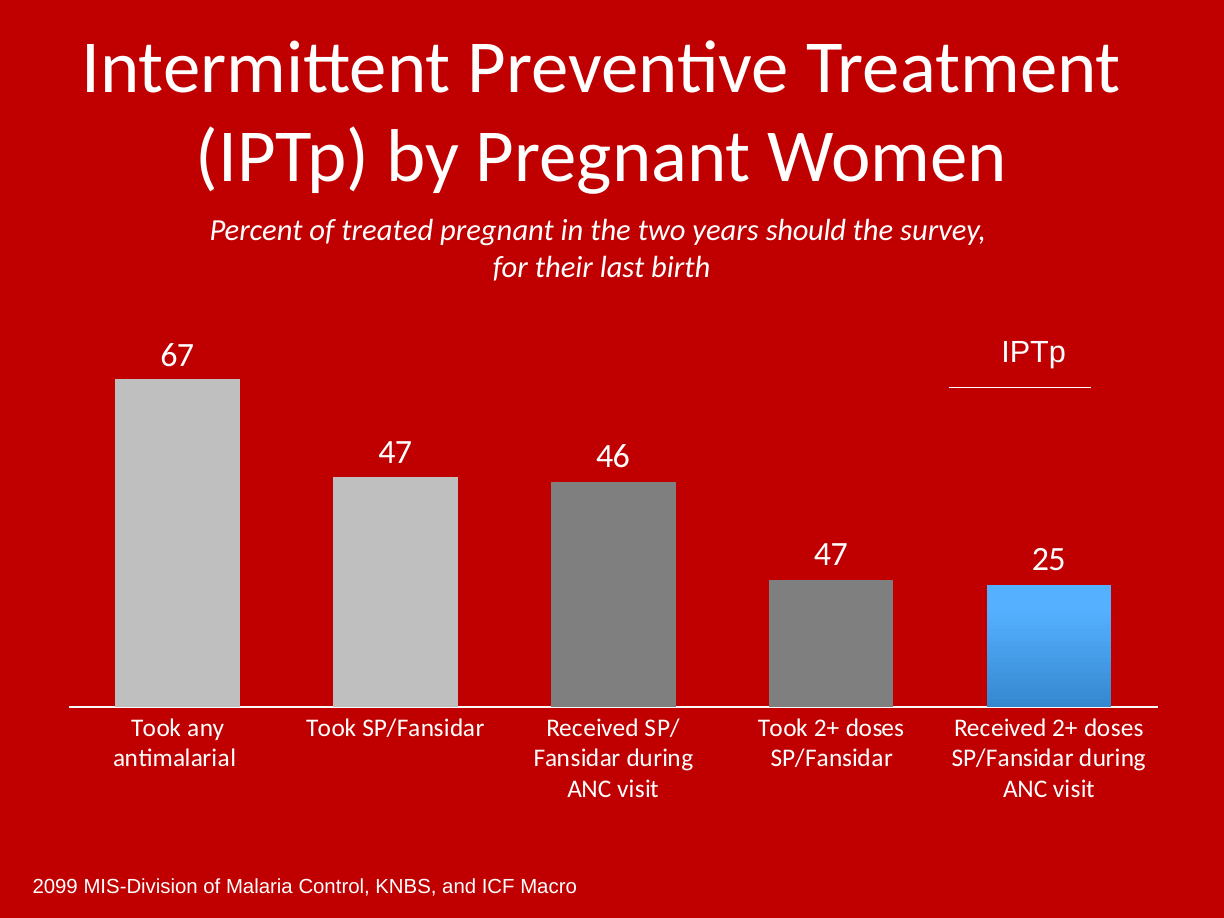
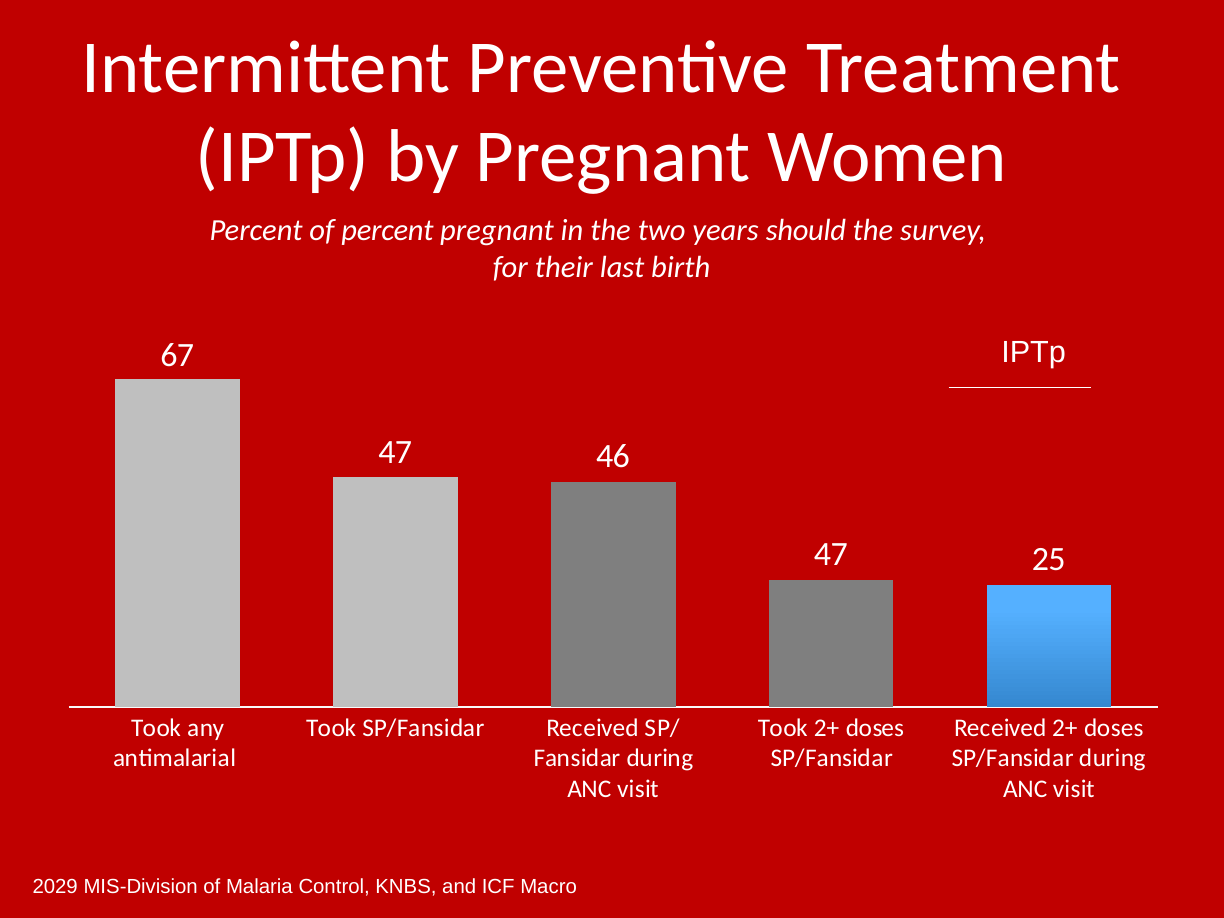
of treated: treated -> percent (387, 230)
2099: 2099 -> 2029 (55, 887)
